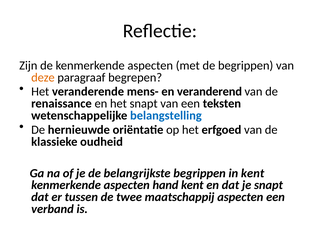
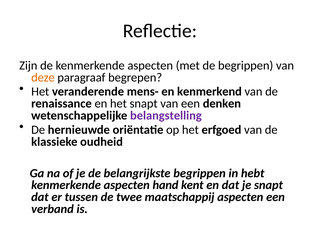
veranderend: veranderend -> kenmerkend (209, 92)
teksten: teksten -> denken (222, 104)
belangstelling colour: blue -> purple (166, 116)
in kent: kent -> hebt (253, 173)
